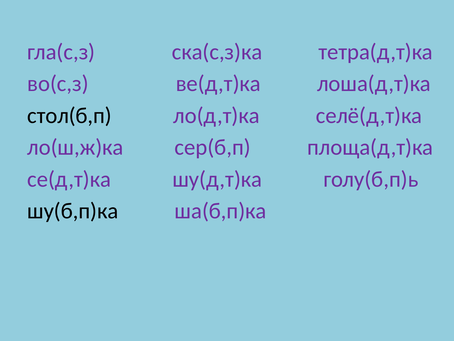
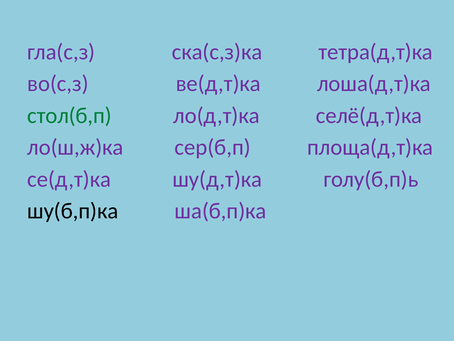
стол(б,п colour: black -> green (70, 115)
